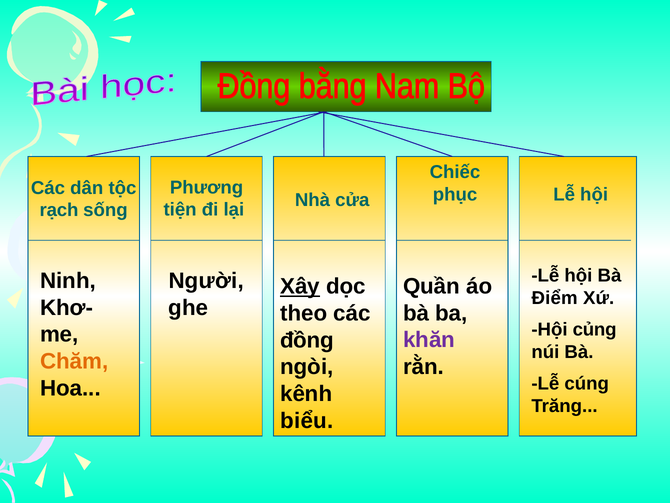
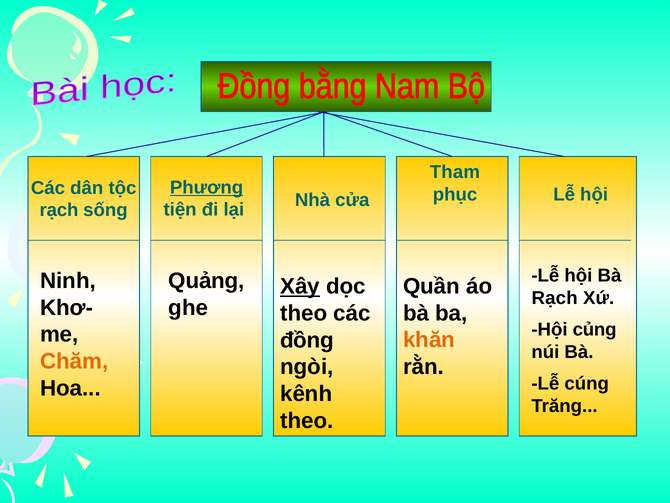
Chiếc: Chiếc -> Tham (455, 172)
Phương underline: none -> present (207, 187)
Người: Người -> Quảng (206, 281)
Điểm: Điểm -> Rạch (555, 298)
khăn colour: purple -> orange (429, 340)
biểu: biểu -> theo (307, 420)
